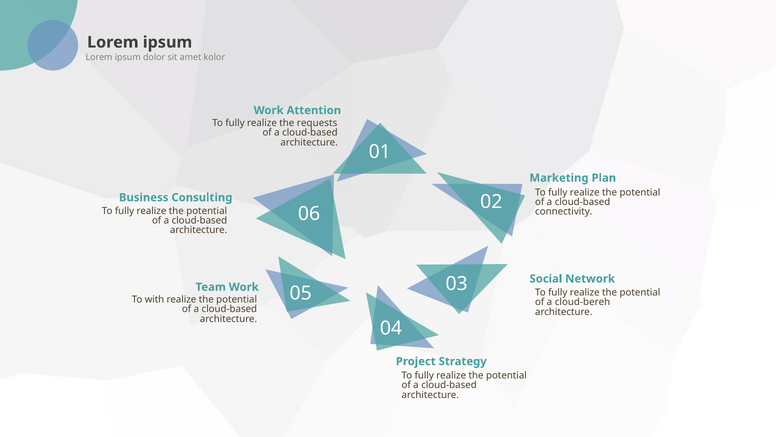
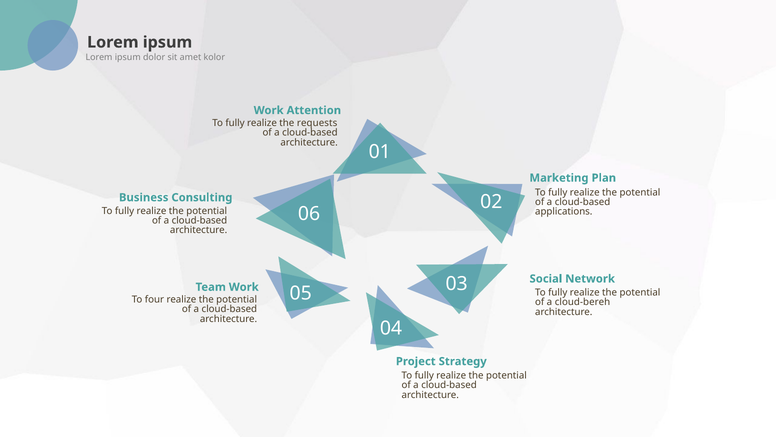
connectivity: connectivity -> applications (564, 211)
with: with -> four (154, 299)
